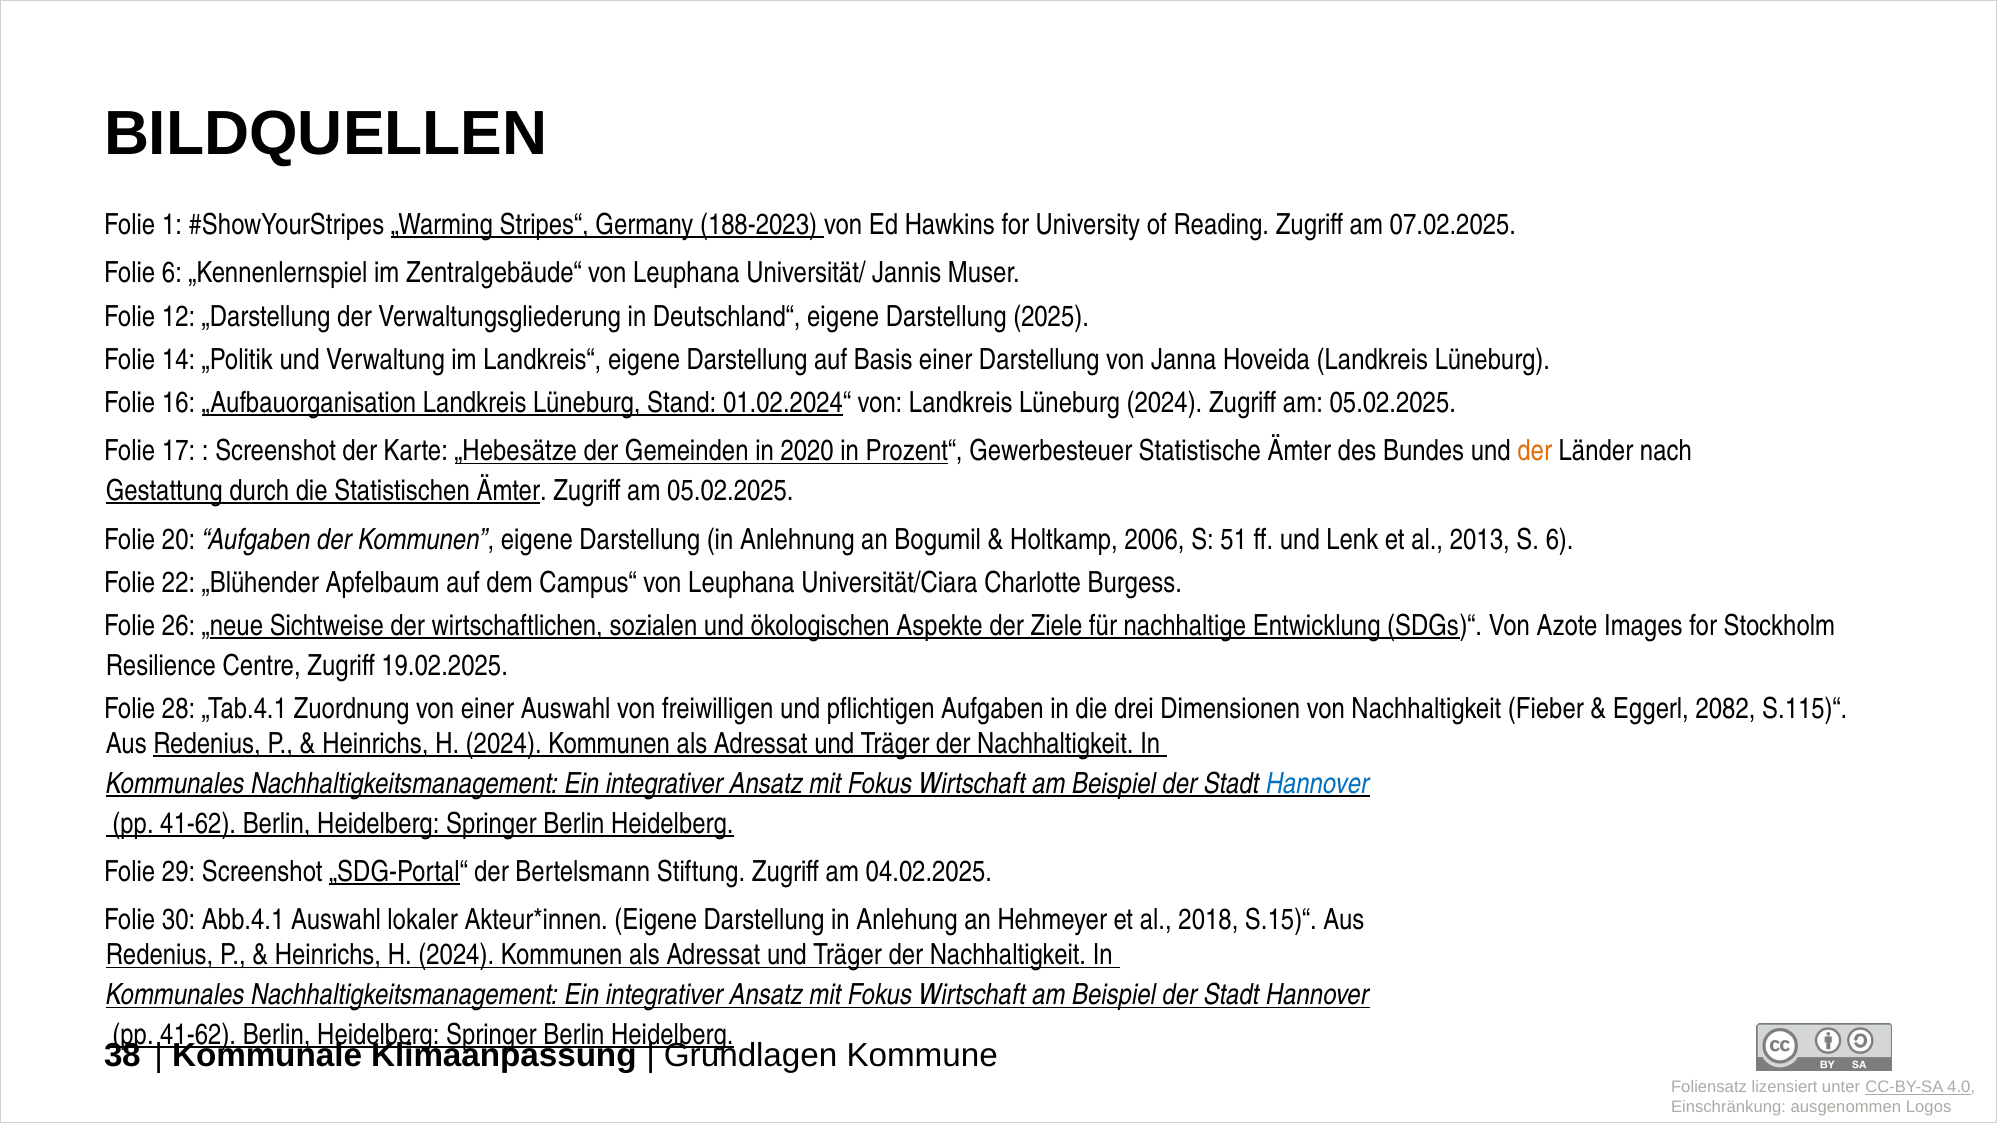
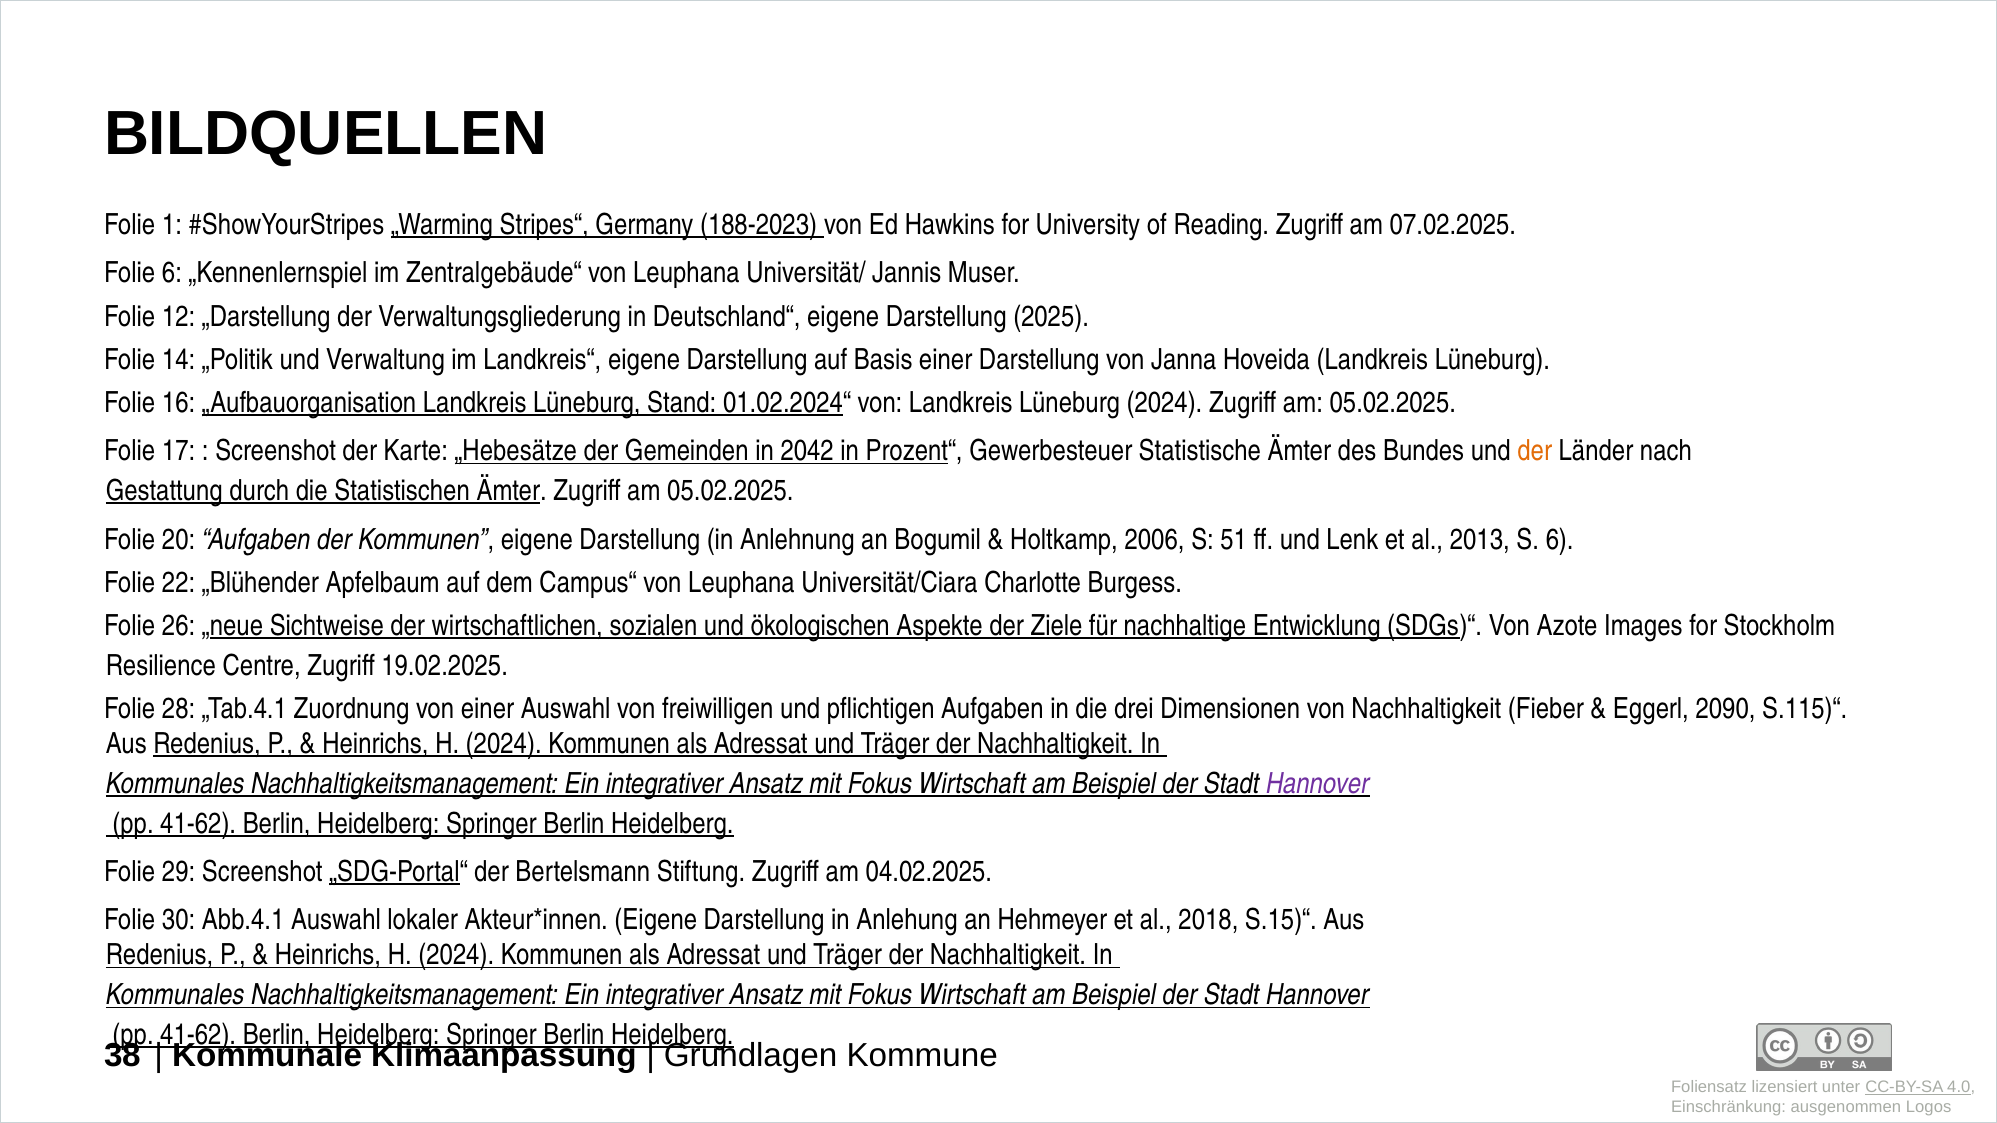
2020: 2020 -> 2042 (807, 451)
2082: 2082 -> 2090 (1726, 709)
Hannover colour: blue -> purple (1318, 784)
